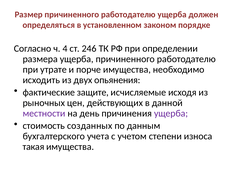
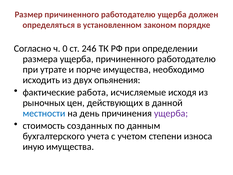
4: 4 -> 0 (65, 48)
защите: защите -> работа (93, 92)
местности colour: purple -> blue (44, 113)
такая: такая -> иную (33, 147)
